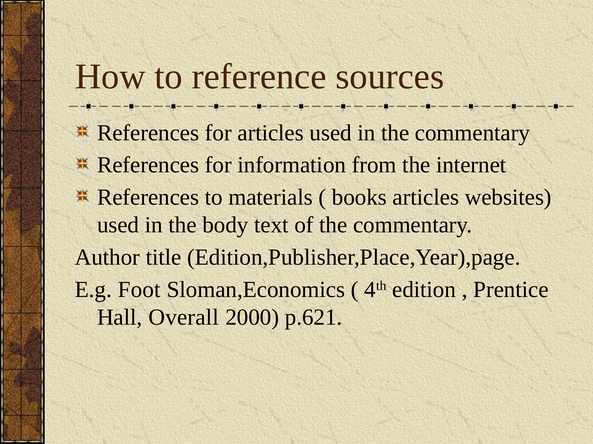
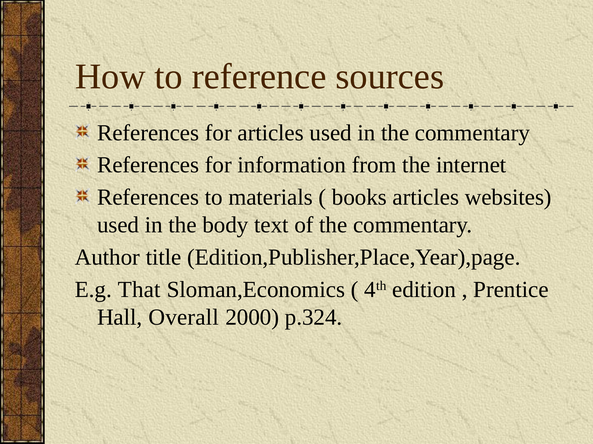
Foot: Foot -> That (139, 290)
p.621: p.621 -> p.324 (314, 318)
